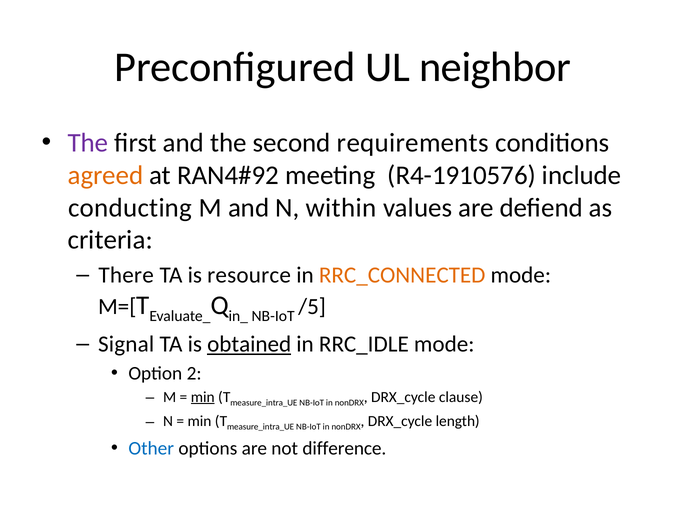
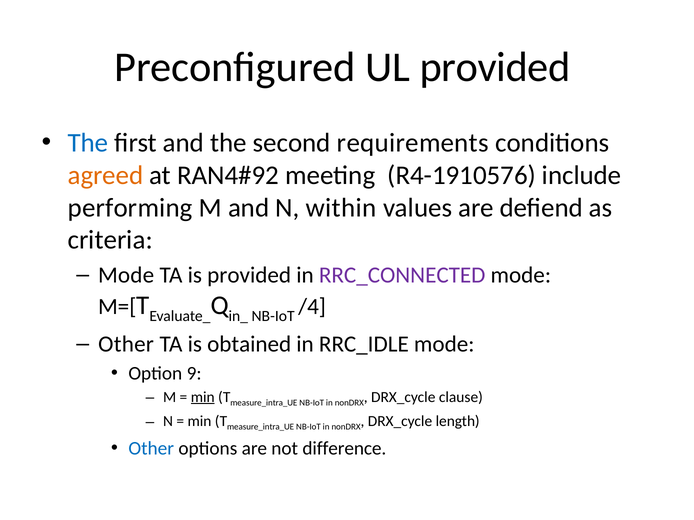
UL neighbor: neighbor -> provided (495, 67)
The colour: purple -> blue (88, 143)
conducting: conducting -> performing (130, 208)
There: There -> Mode (126, 275)
is resource: resource -> provided (249, 275)
RRC_CONNECTED colour: orange -> purple (402, 275)
/5: /5 -> /4 (312, 307)
Signal: Signal -> Other (126, 345)
obtained underline: present -> none (249, 345)
2: 2 -> 9 (194, 374)
